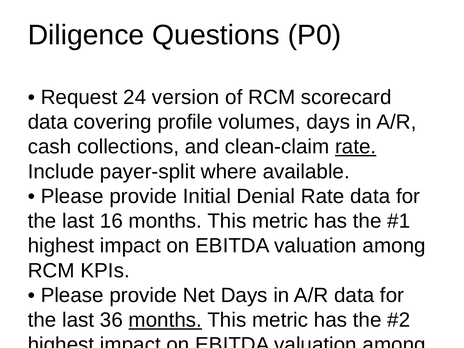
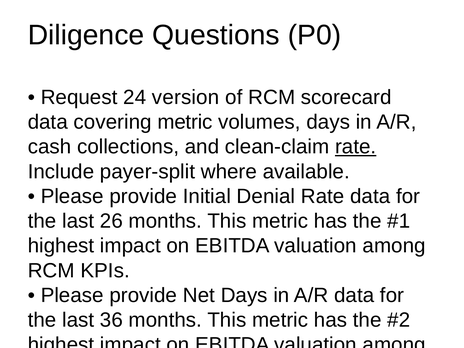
covering profile: profile -> metric (185, 122)
16: 16 -> 26 (111, 221)
months underline: present -> none (165, 320)
